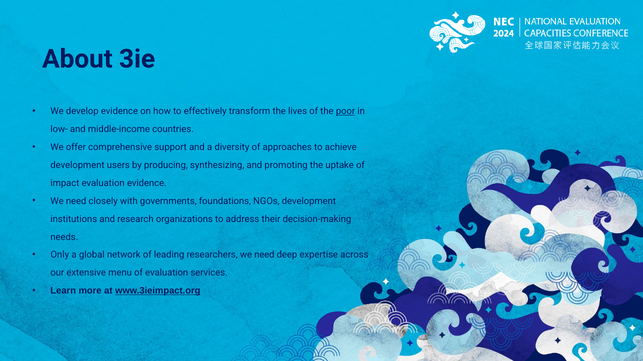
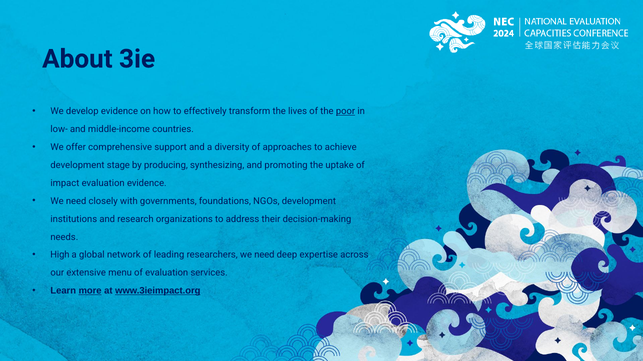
users: users -> stage (118, 165)
Only: Only -> High (60, 255)
more underline: none -> present (90, 291)
